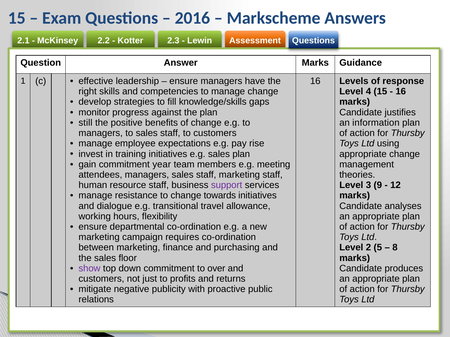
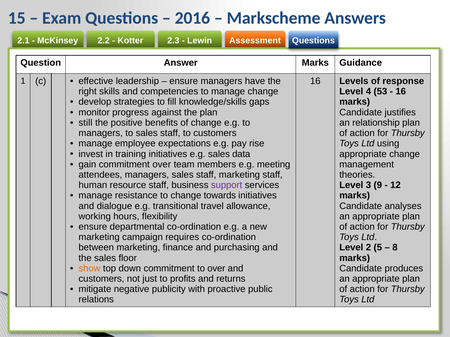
4 15: 15 -> 53 (380, 92)
information: information -> relationship (376, 123)
sales plan: plan -> data (241, 154)
commitment year: year -> over (162, 165)
show colour: purple -> orange (89, 269)
